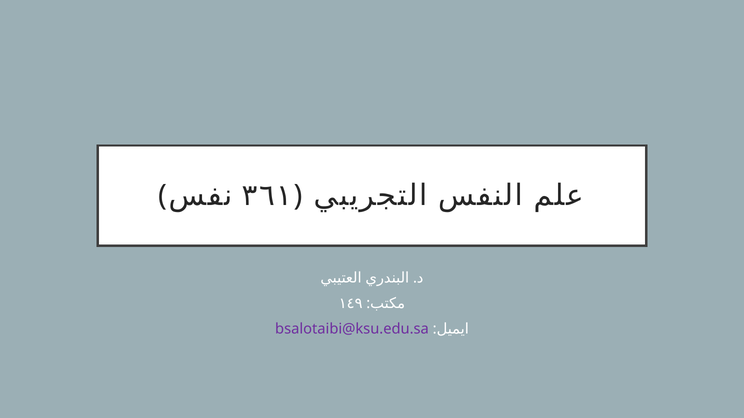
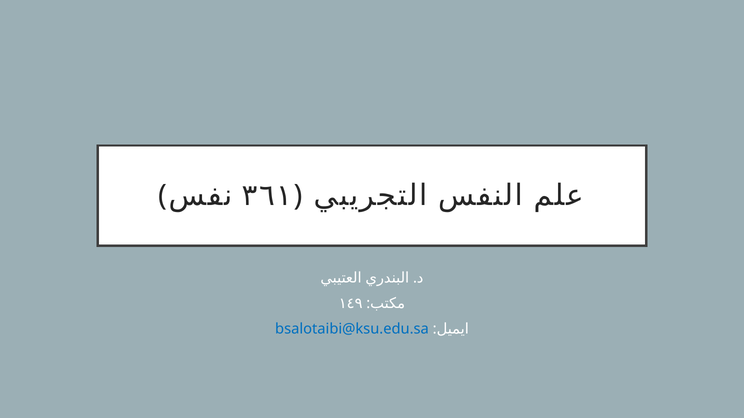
bsalotaibi@ksu.edu.sa colour: purple -> blue (352, 329)
